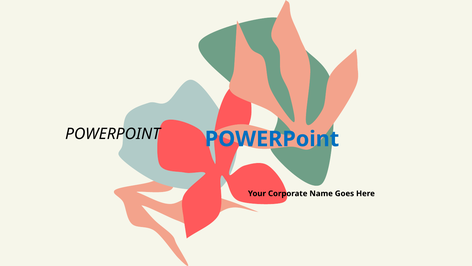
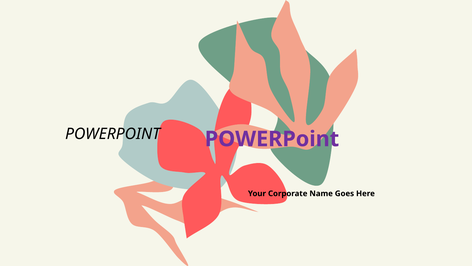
POWERPoint colour: blue -> purple (272, 139)
